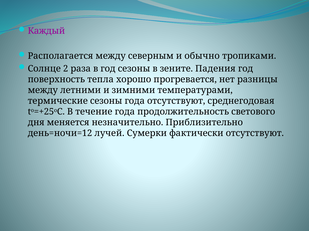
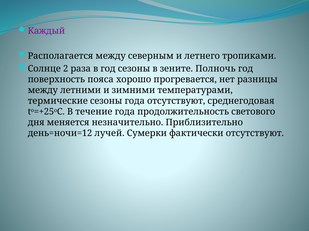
обычно: обычно -> летнего (202, 56)
Падения: Падения -> Полночь (215, 69)
тепла: тепла -> пояса (100, 80)
